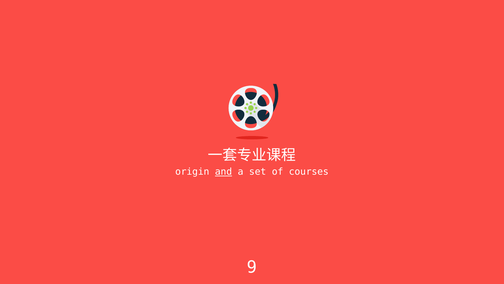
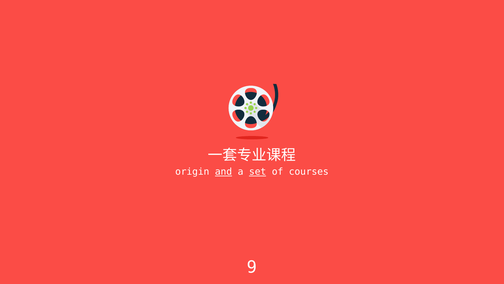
set underline: none -> present (258, 172)
